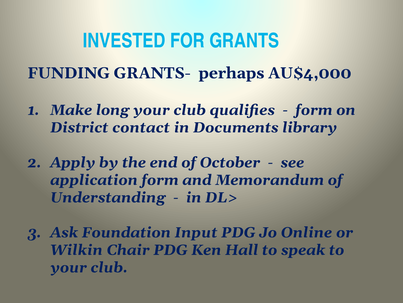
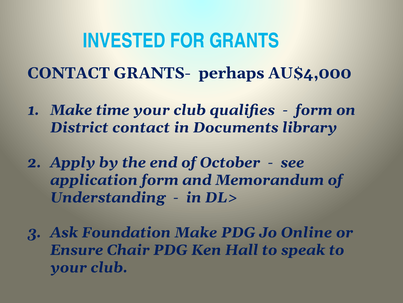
FUNDING: FUNDING -> CONTACT (69, 73)
long: long -> time (113, 110)
Foundation Input: Input -> Make (196, 232)
Wilkin: Wilkin -> Ensure (77, 249)
